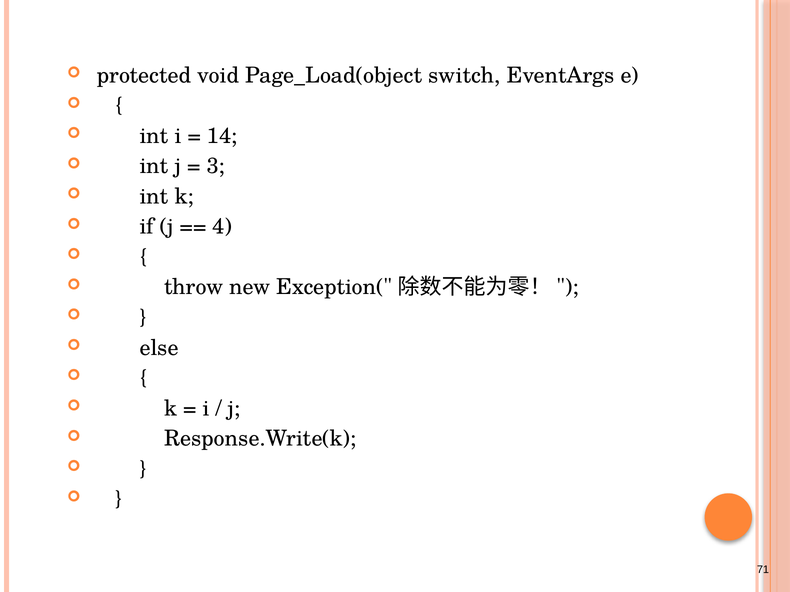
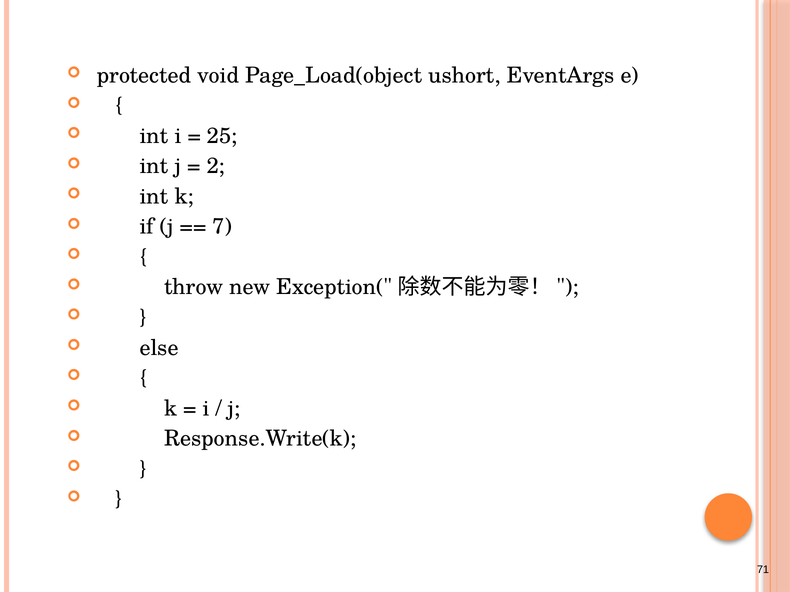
switch: switch -> ushort (464, 75)
14: 14 -> 25 (222, 136)
3: 3 -> 2 (216, 166)
4: 4 -> 7 (222, 227)
